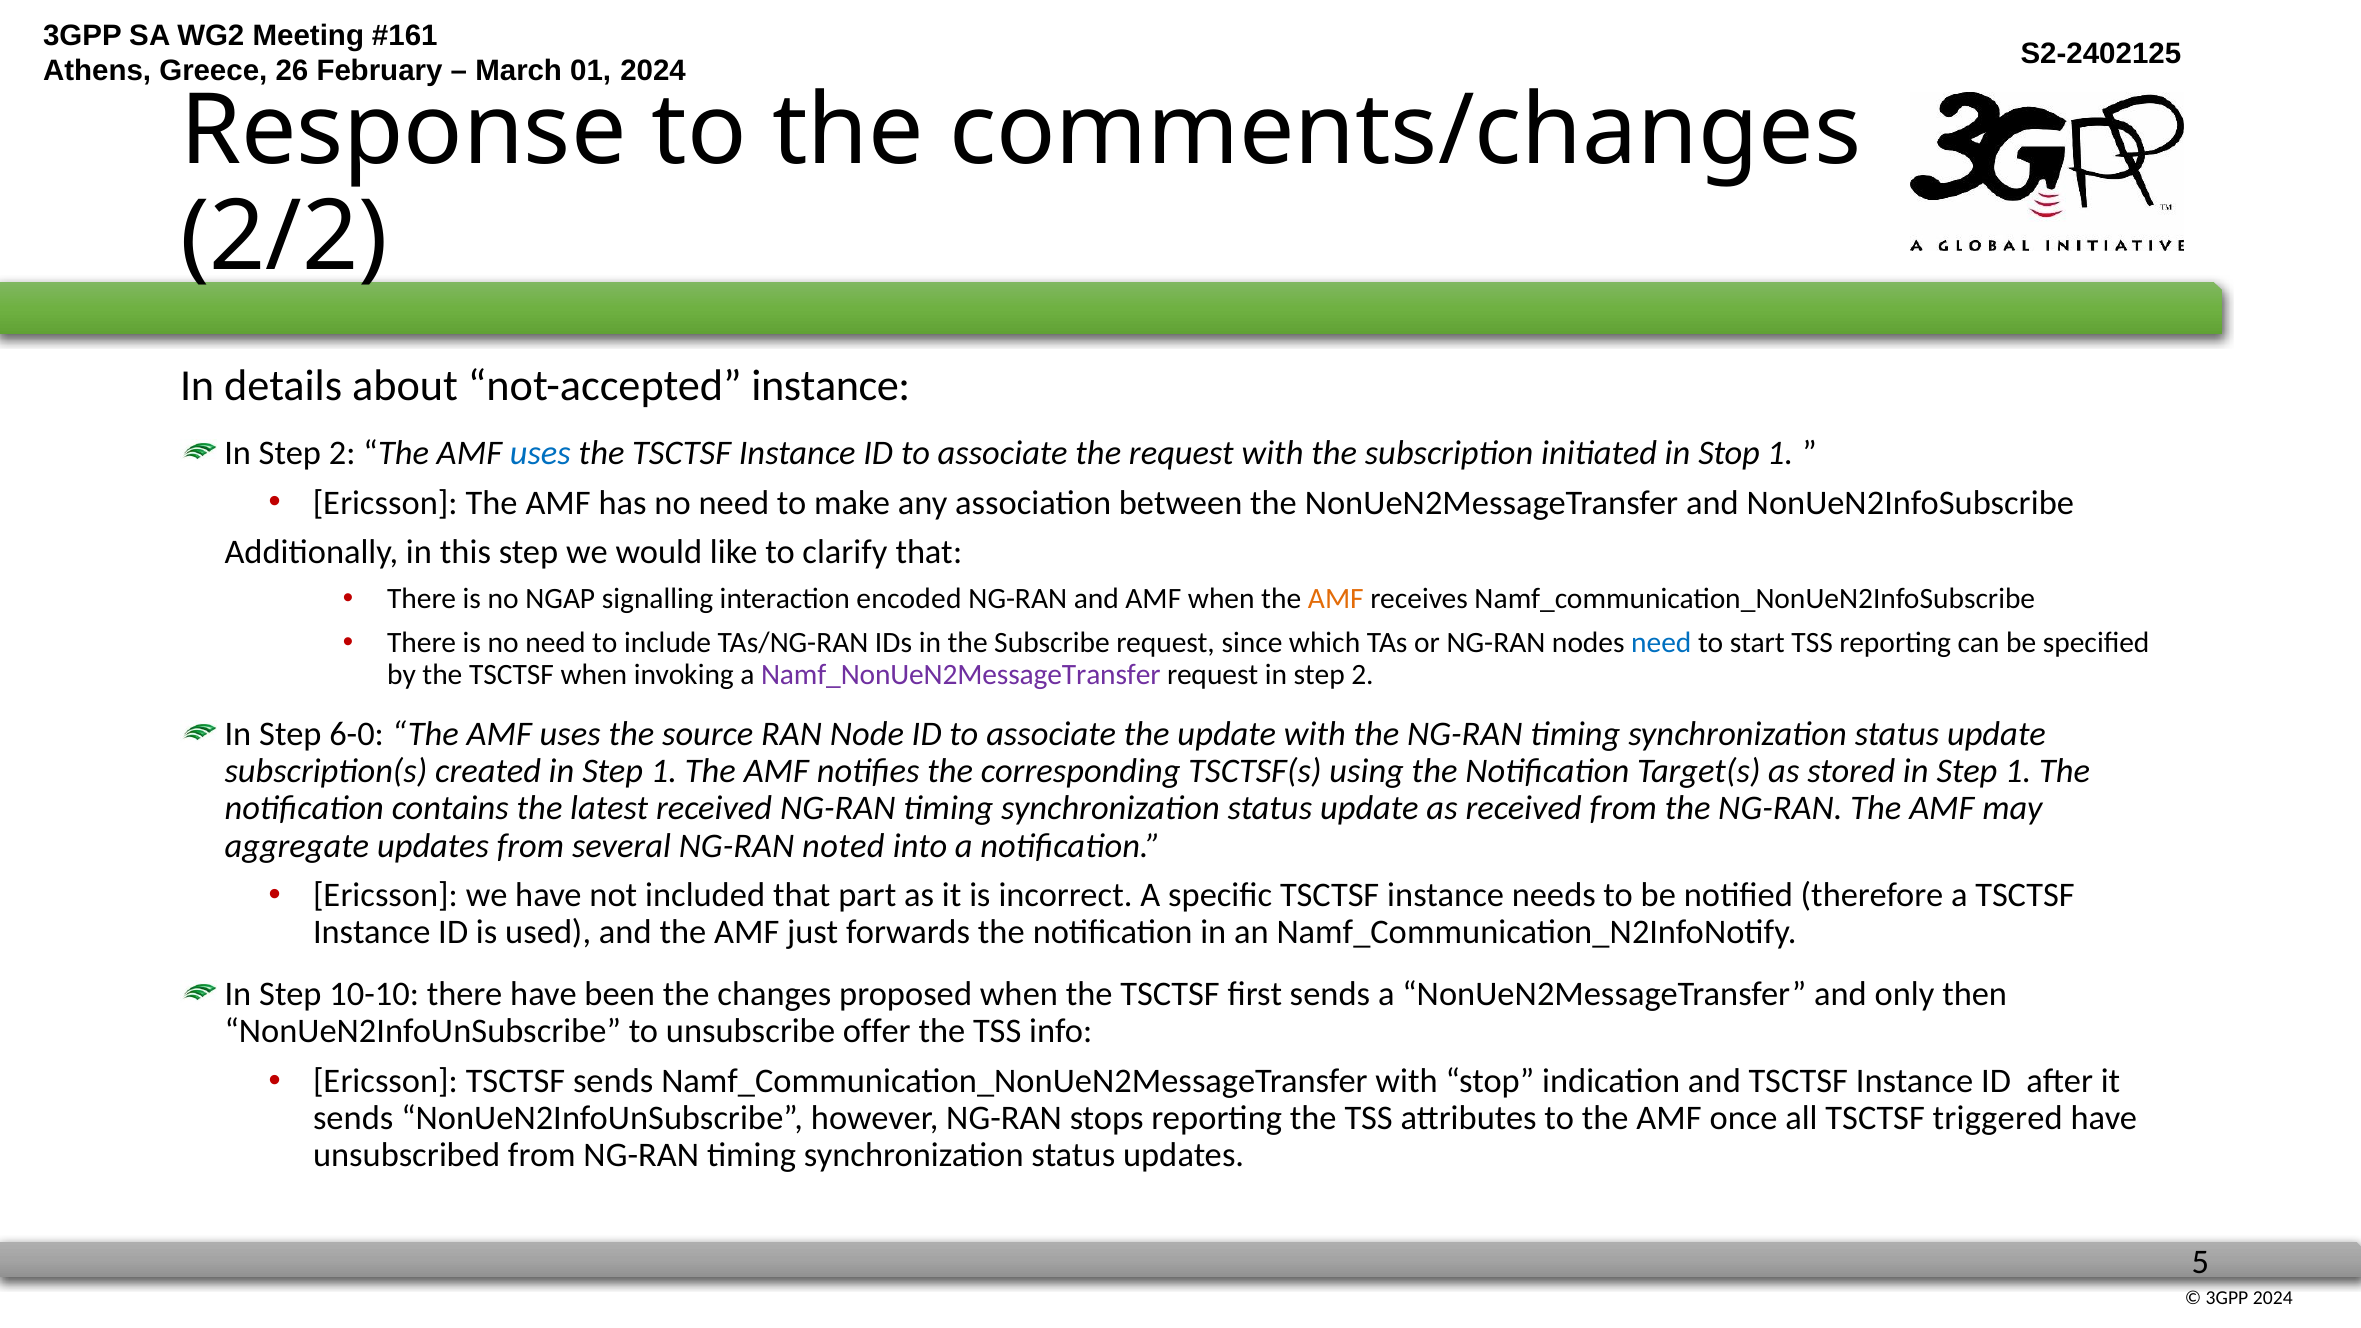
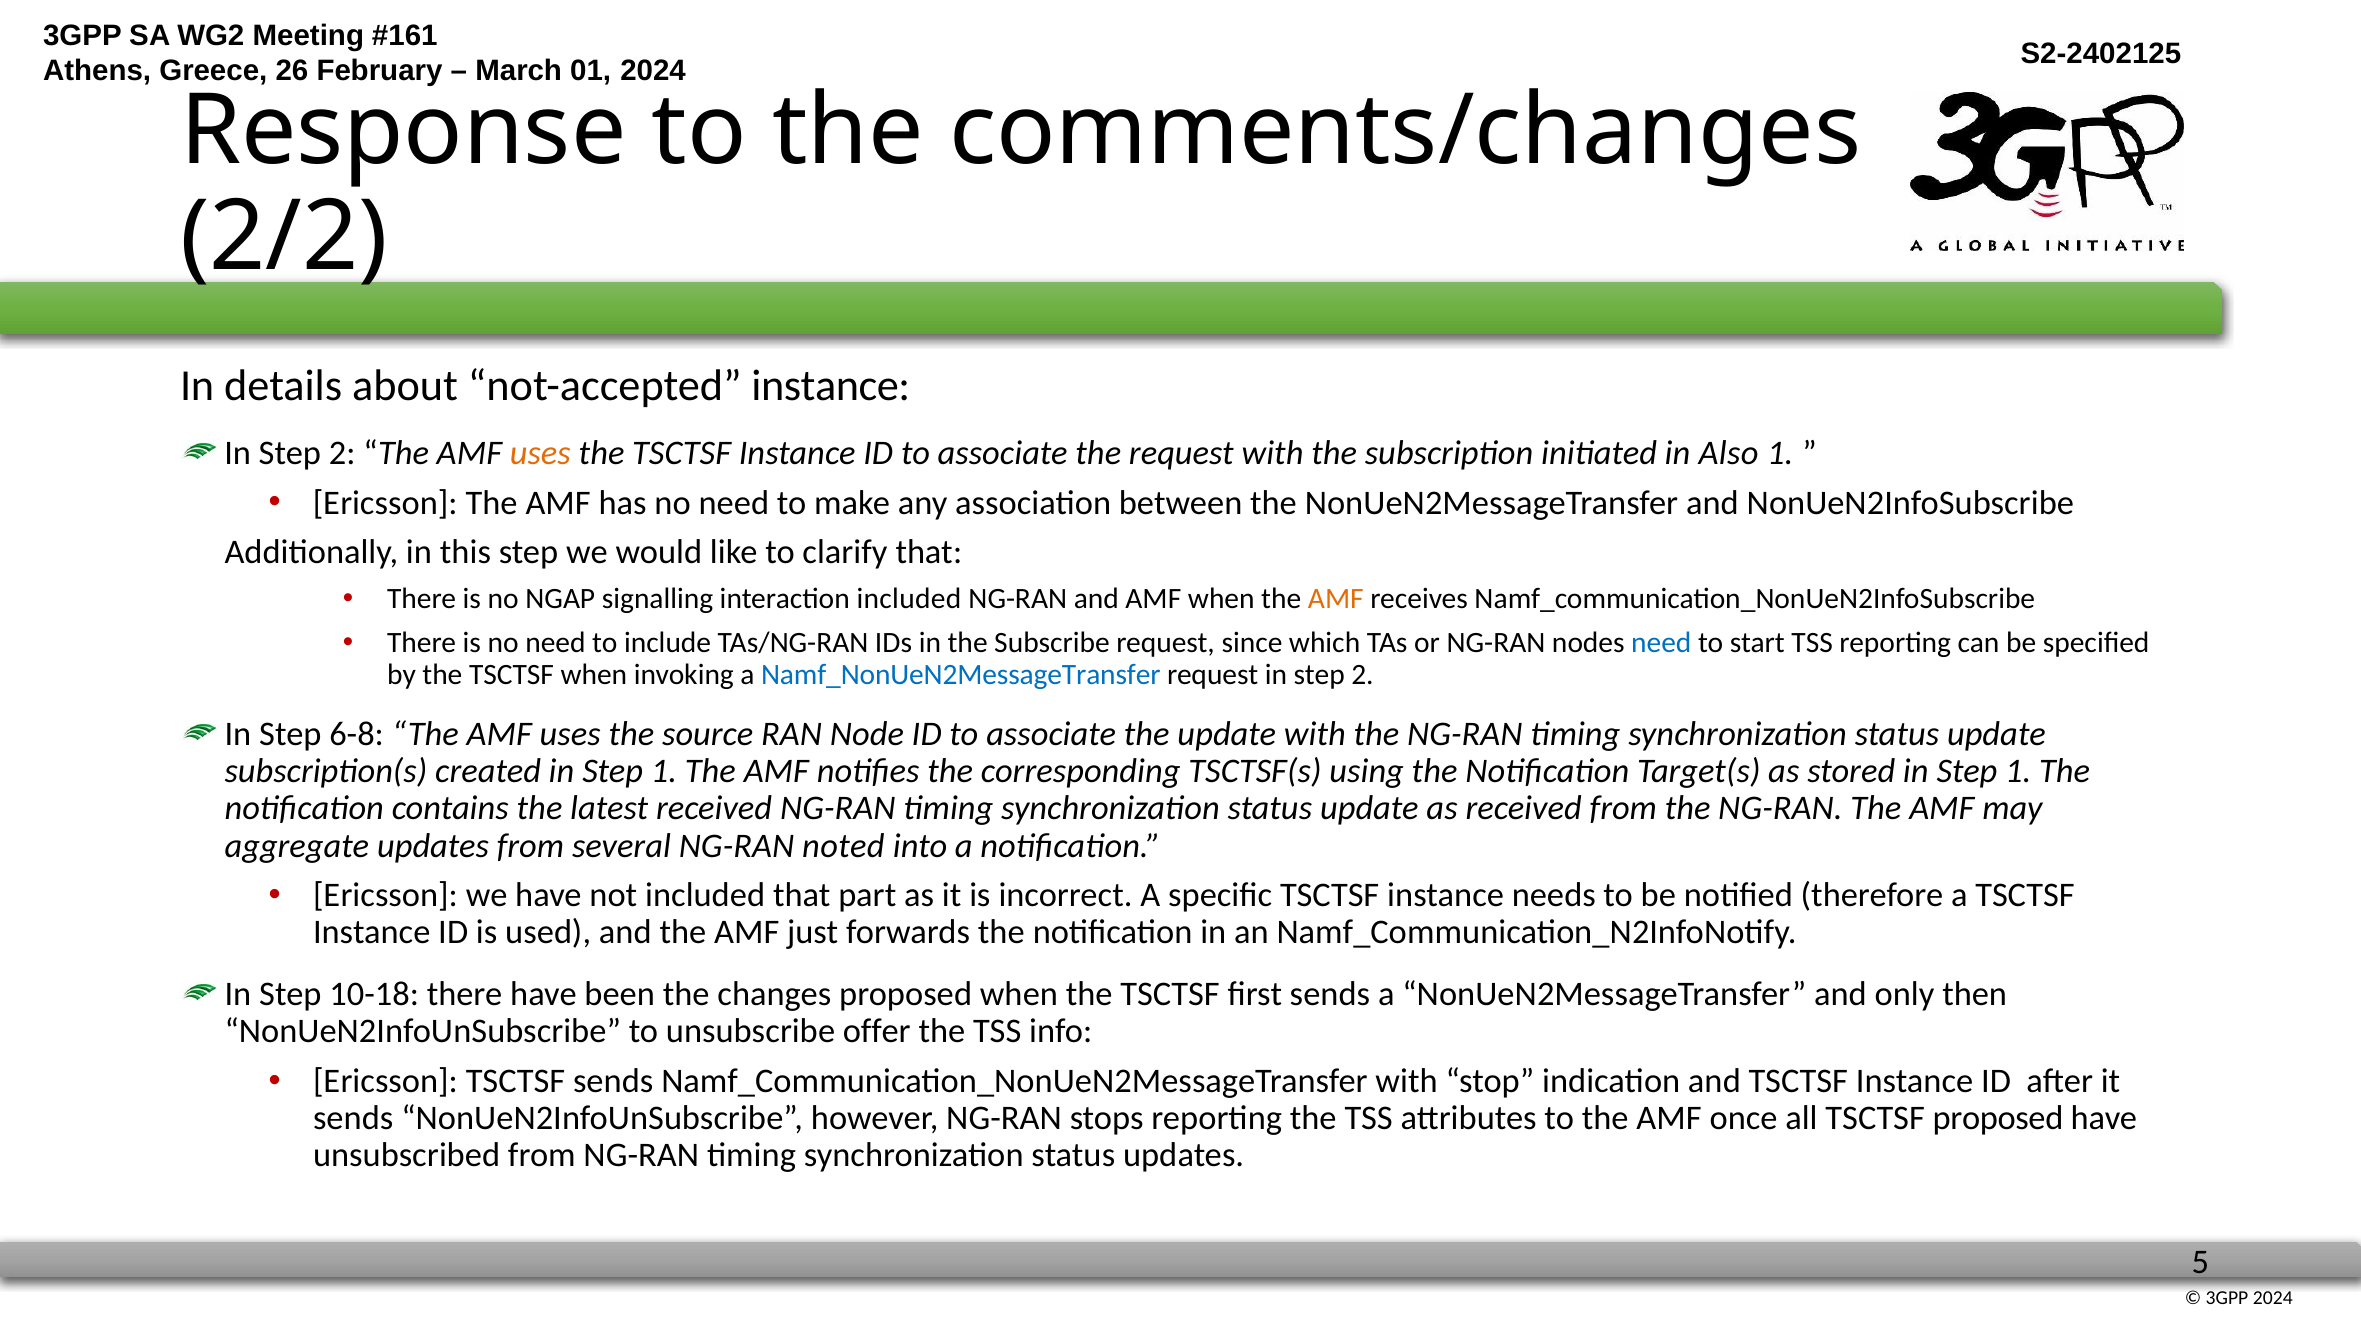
uses colour: blue -> orange (540, 453)
in Stop: Stop -> Also (1729, 453)
interaction encoded: encoded -> included (909, 599)
Namf_NonUeN2MessageTransfer colour: purple -> blue (961, 675)
6-0: 6-0 -> 6-8 (357, 734)
10-10: 10-10 -> 10-18 (374, 994)
TSCTSF triggered: triggered -> proposed (1998, 1118)
